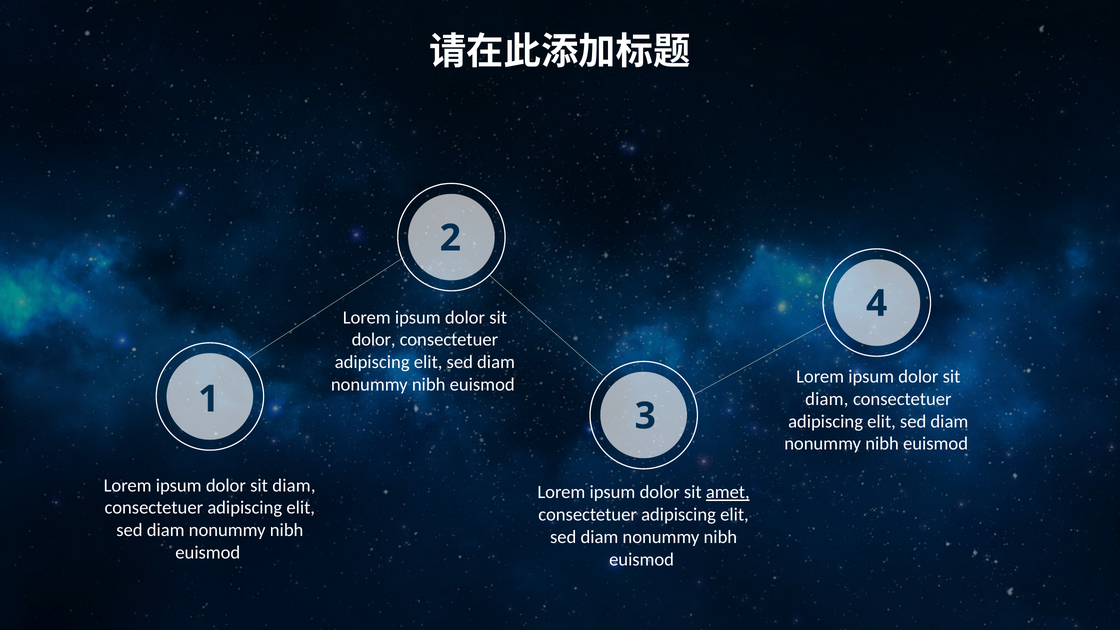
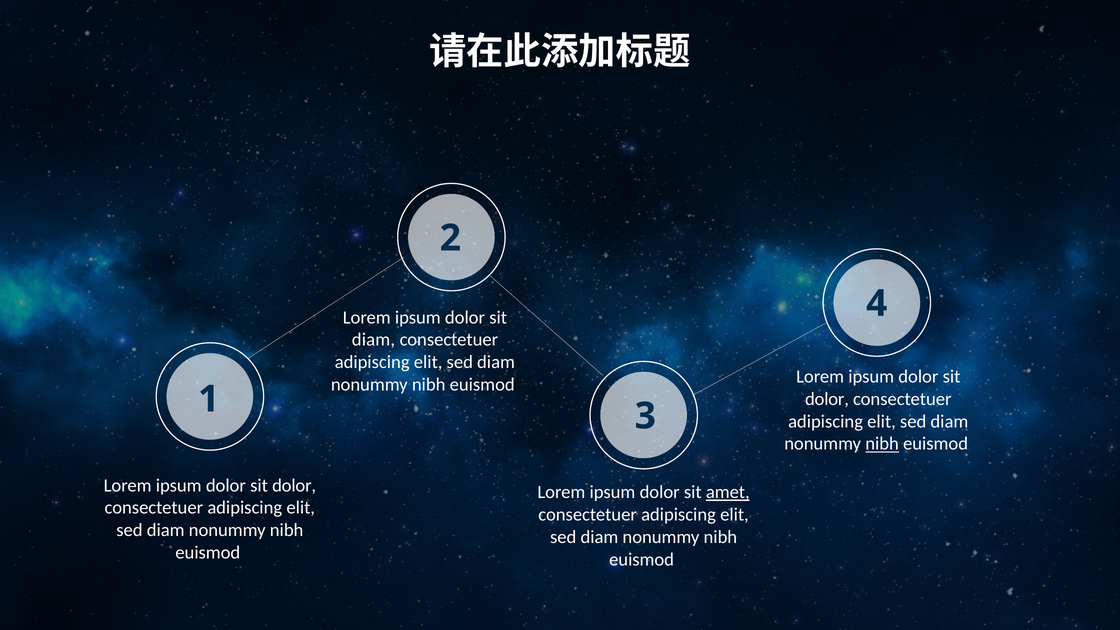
dolor: dolor -> diam (373, 340)
diam: diam -> dolor (827, 399)
nibh underline: none -> present (882, 444)
diam: diam -> dolor (294, 485)
